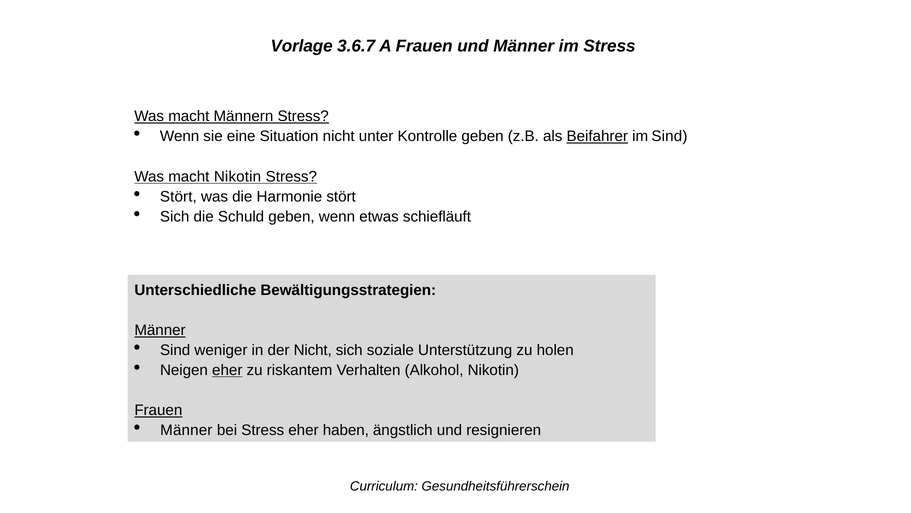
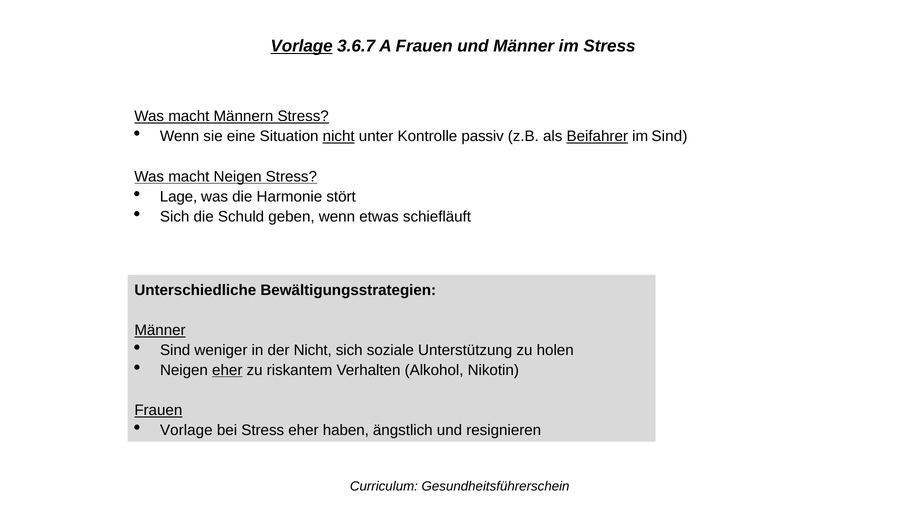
Vorlage underline: none -> present (302, 46)
nicht underline: none -> present (339, 136)
Kontrolle geben: geben -> passiv (483, 136)
macht Nikotin: Nikotin -> Neigen (238, 176)
Stört: Stört -> Lage (179, 196)
Männer: Männer -> Vorlage (186, 430)
